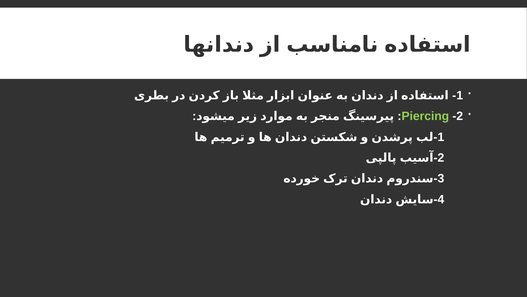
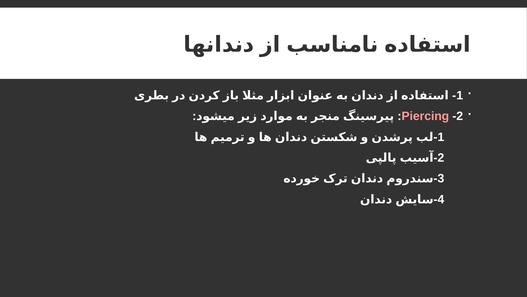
Piercing colour: light green -> pink (425, 116)
